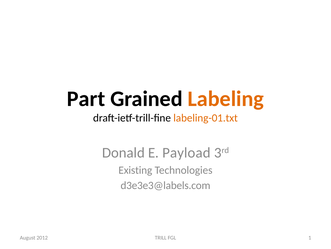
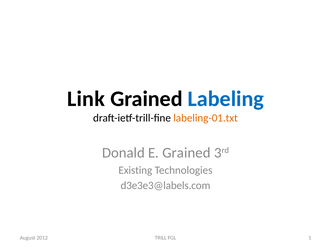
Part: Part -> Link (86, 99)
Labeling colour: orange -> blue (226, 99)
E Payload: Payload -> Grained (186, 152)
